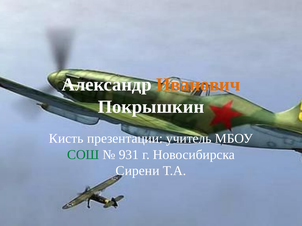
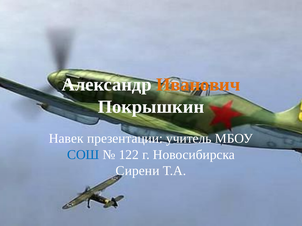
Кисть: Кисть -> Навек (66, 139)
СОШ colour: green -> blue (83, 155)
931: 931 -> 122 (129, 155)
